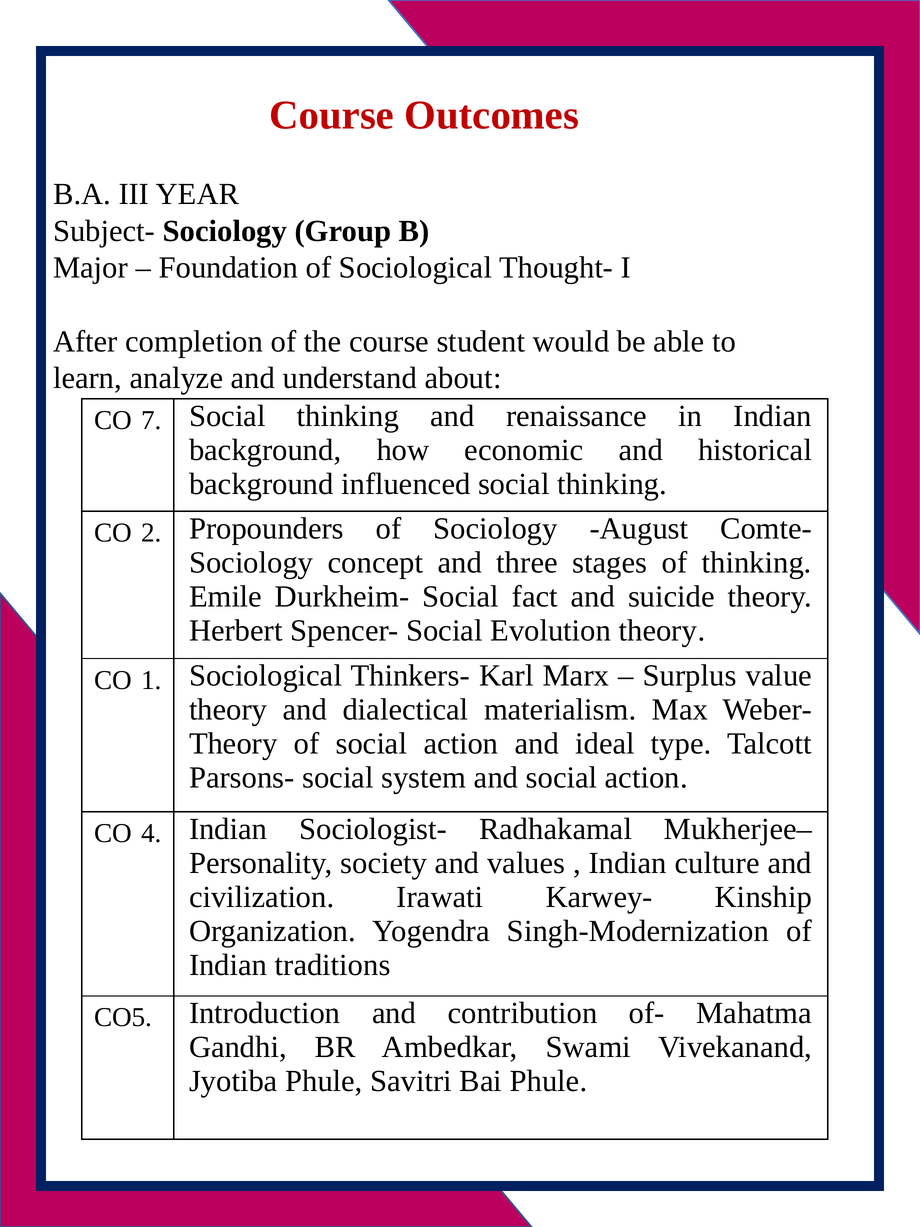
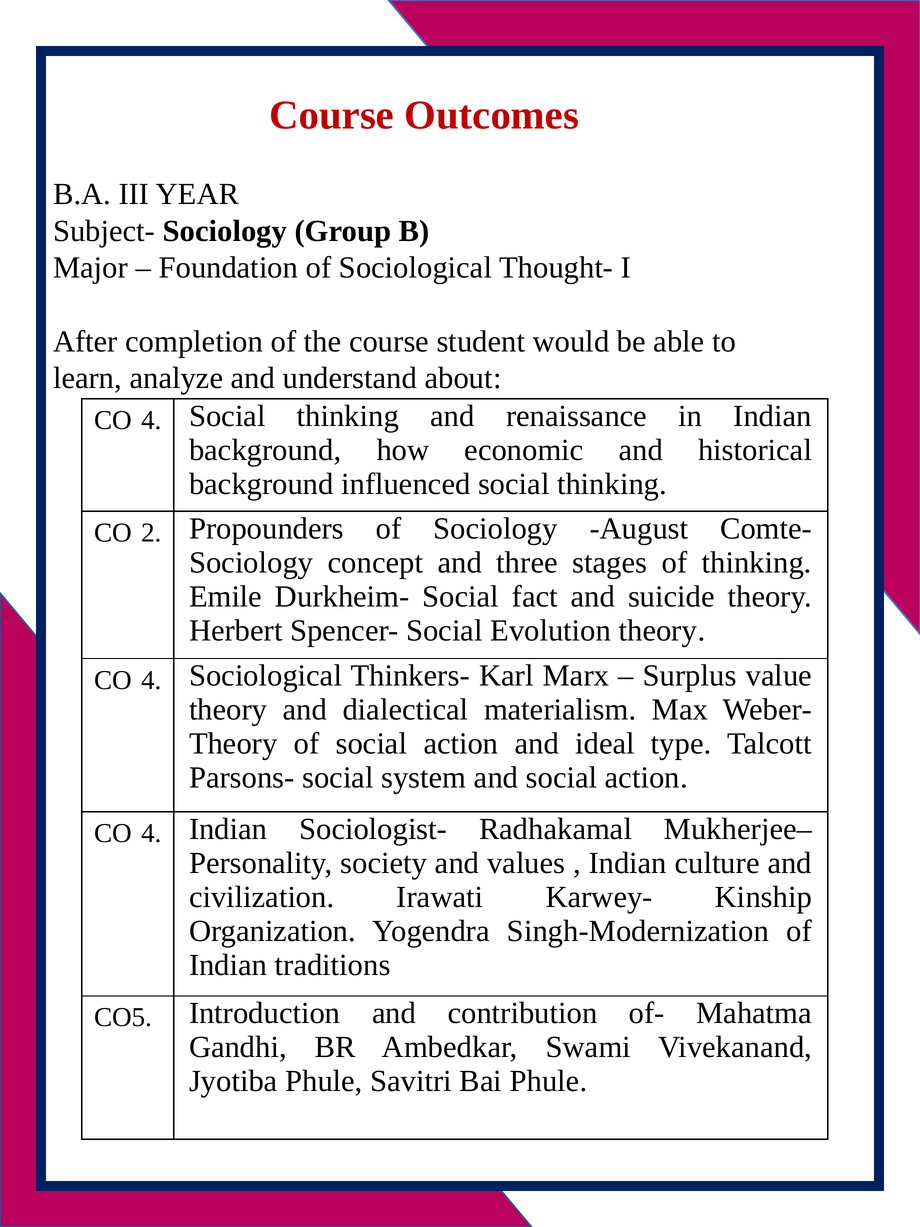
7: 7 -> 4 (151, 420)
1: 1 -> 4 (151, 680)
